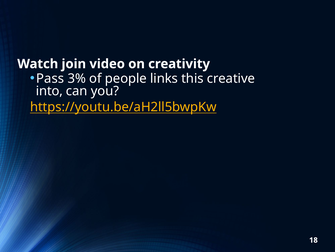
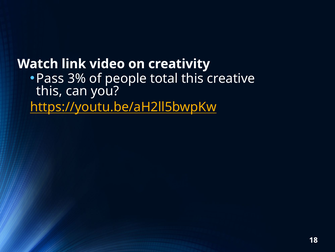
join: join -> link (74, 64)
links: links -> total (164, 78)
into: into -> this (49, 91)
